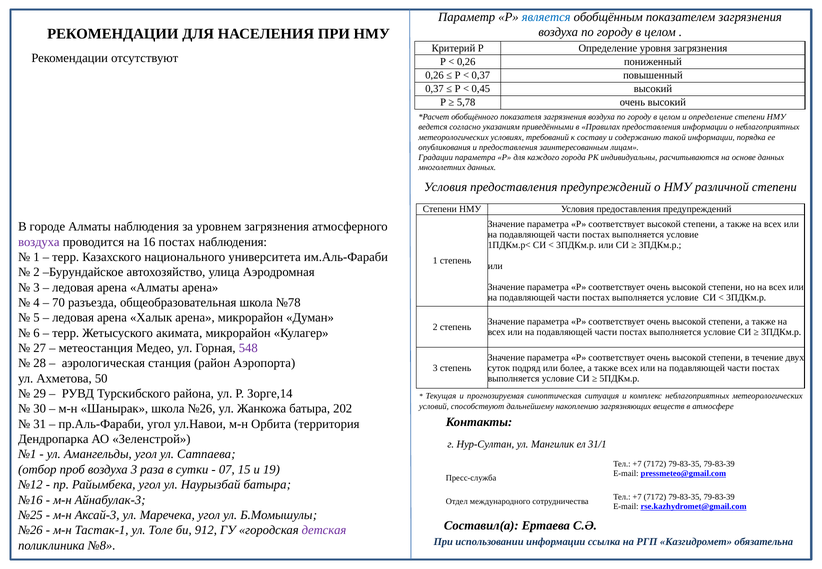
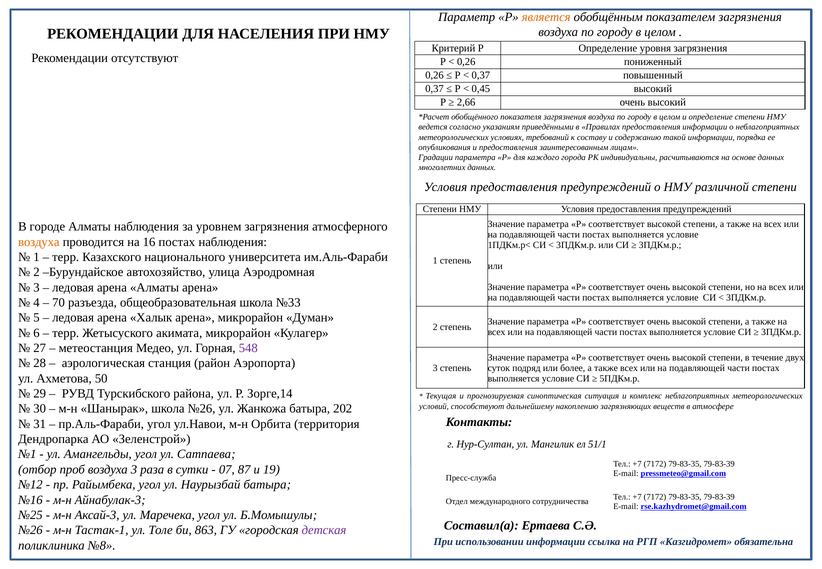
является colour: blue -> orange (546, 17)
5,78: 5,78 -> 2,66 (466, 102)
воздуха colour: purple -> orange (39, 242)
№78: №78 -> №33 (288, 303)
31/1: 31/1 -> 51/1 (597, 445)
15: 15 -> 87 (244, 470)
912: 912 -> 863 (206, 530)
